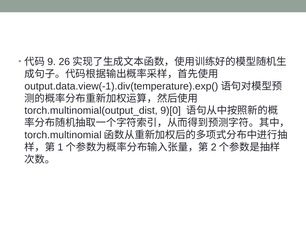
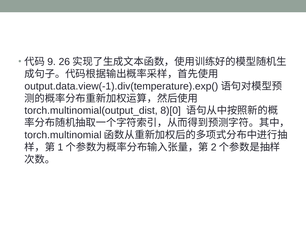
9)[0: 9)[0 -> 8)[0 (171, 111)
